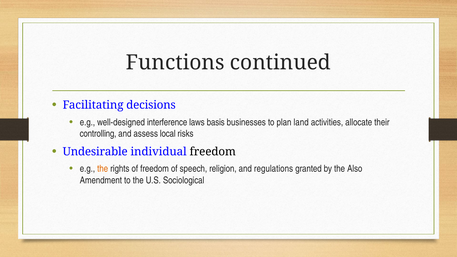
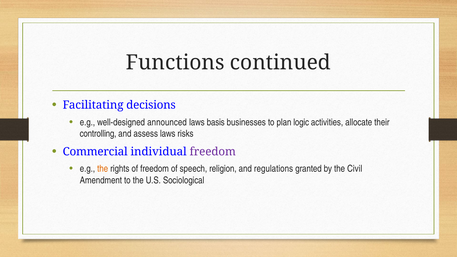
interference: interference -> announced (167, 122)
land: land -> logic (301, 122)
assess local: local -> laws (168, 134)
Undesirable: Undesirable -> Commercial (95, 152)
freedom colour: black -> purple (213, 152)
Also: Also -> Civil (355, 169)
